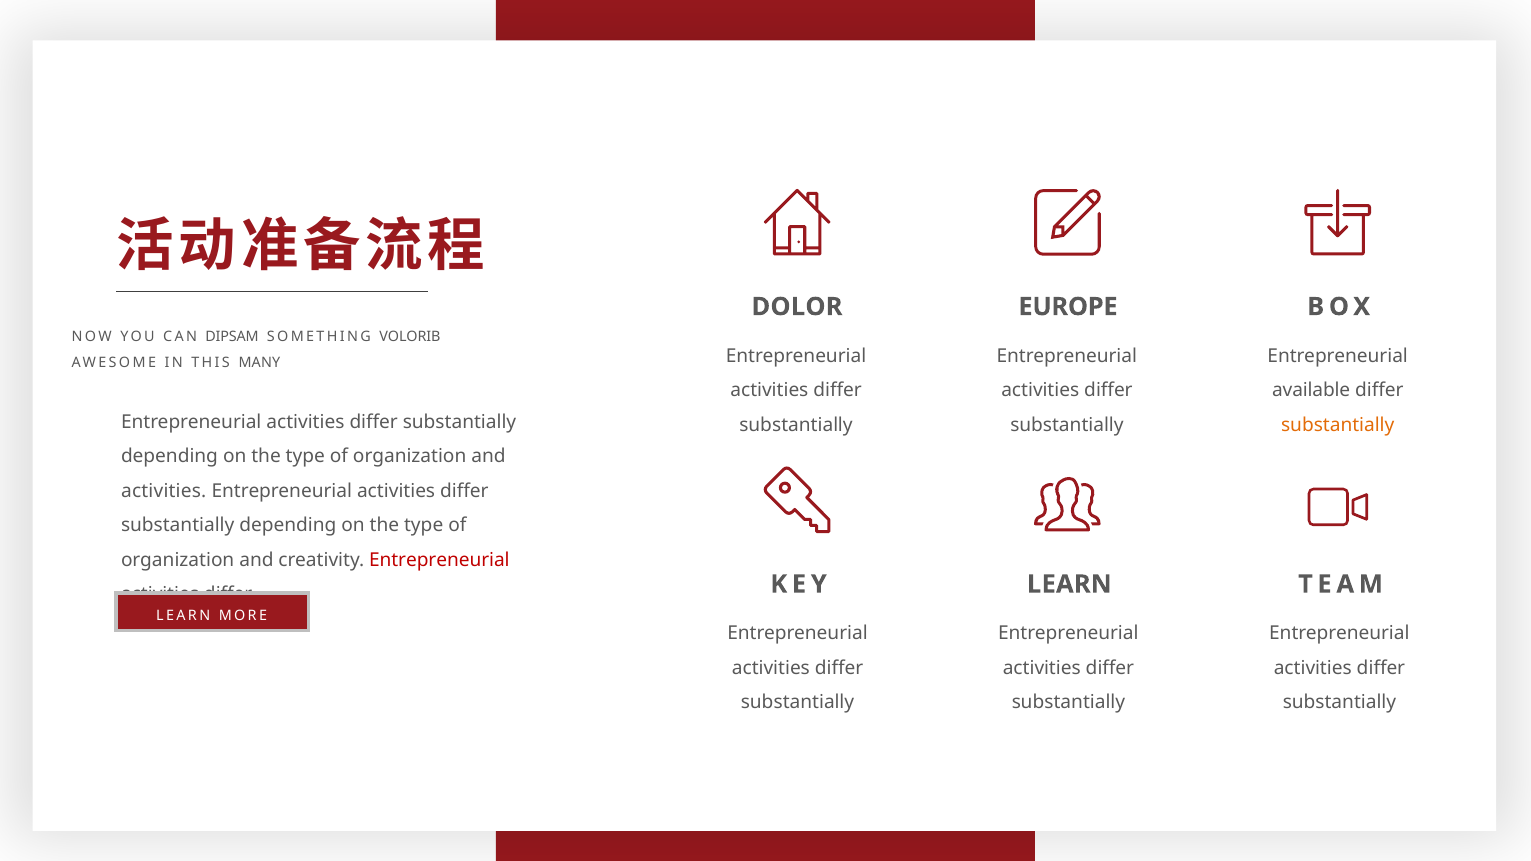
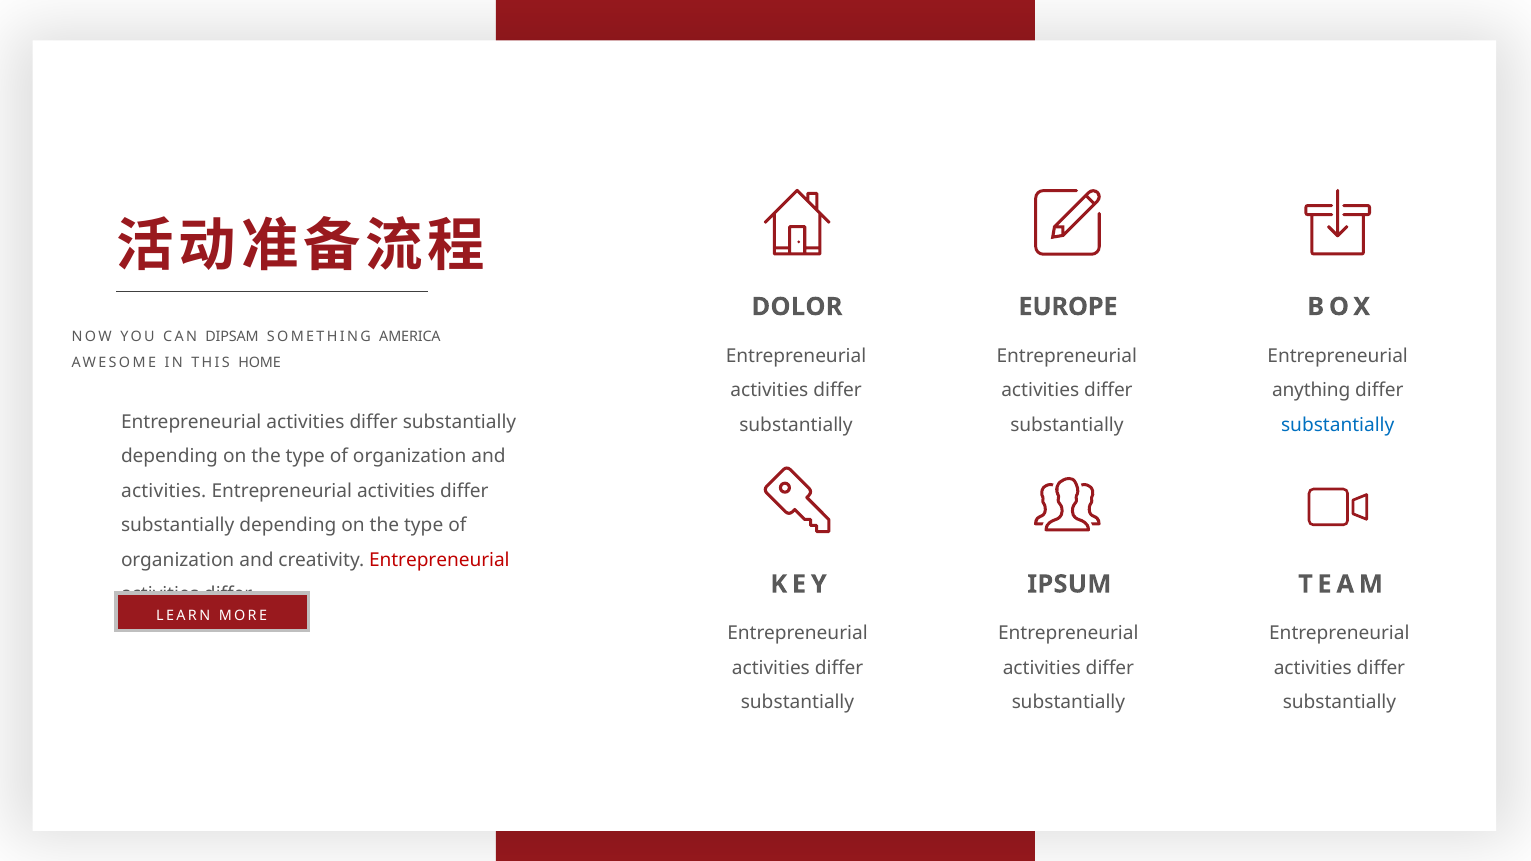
VOLORIB: VOLORIB -> AMERICA (410, 337)
MANY: MANY -> HOME (260, 363)
available: available -> anything (1311, 391)
substantially colour: orange -> blue (1338, 425)
LEARN: LEARN -> IPSUM (1069, 584)
